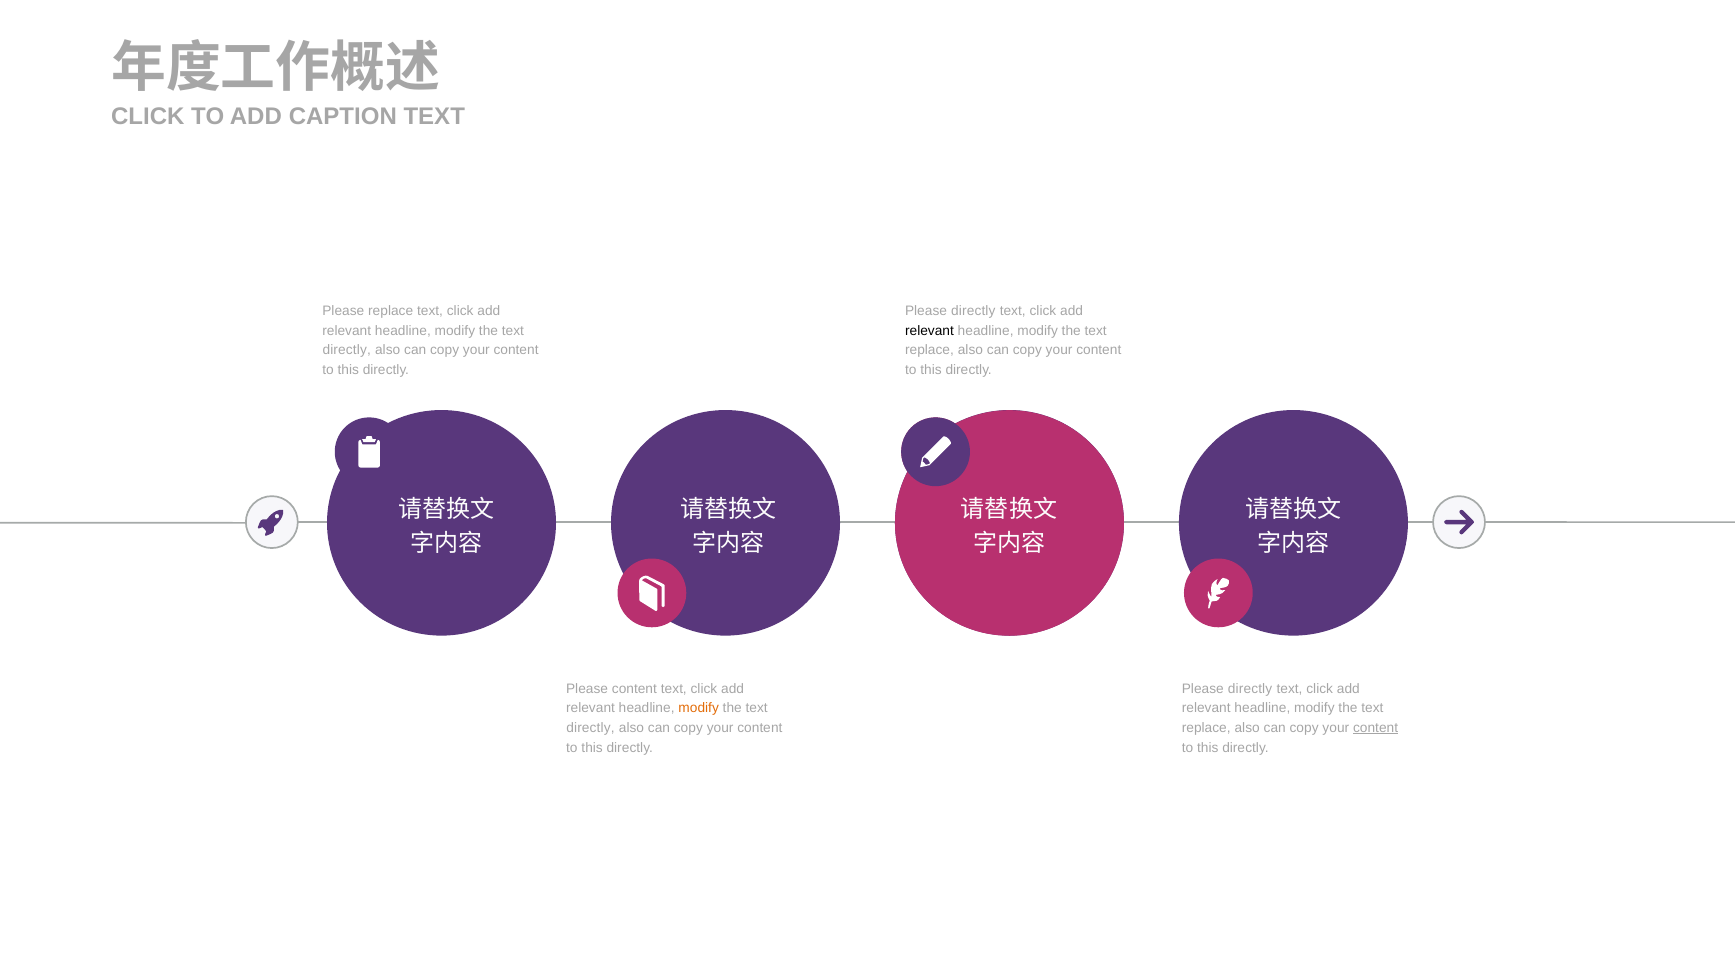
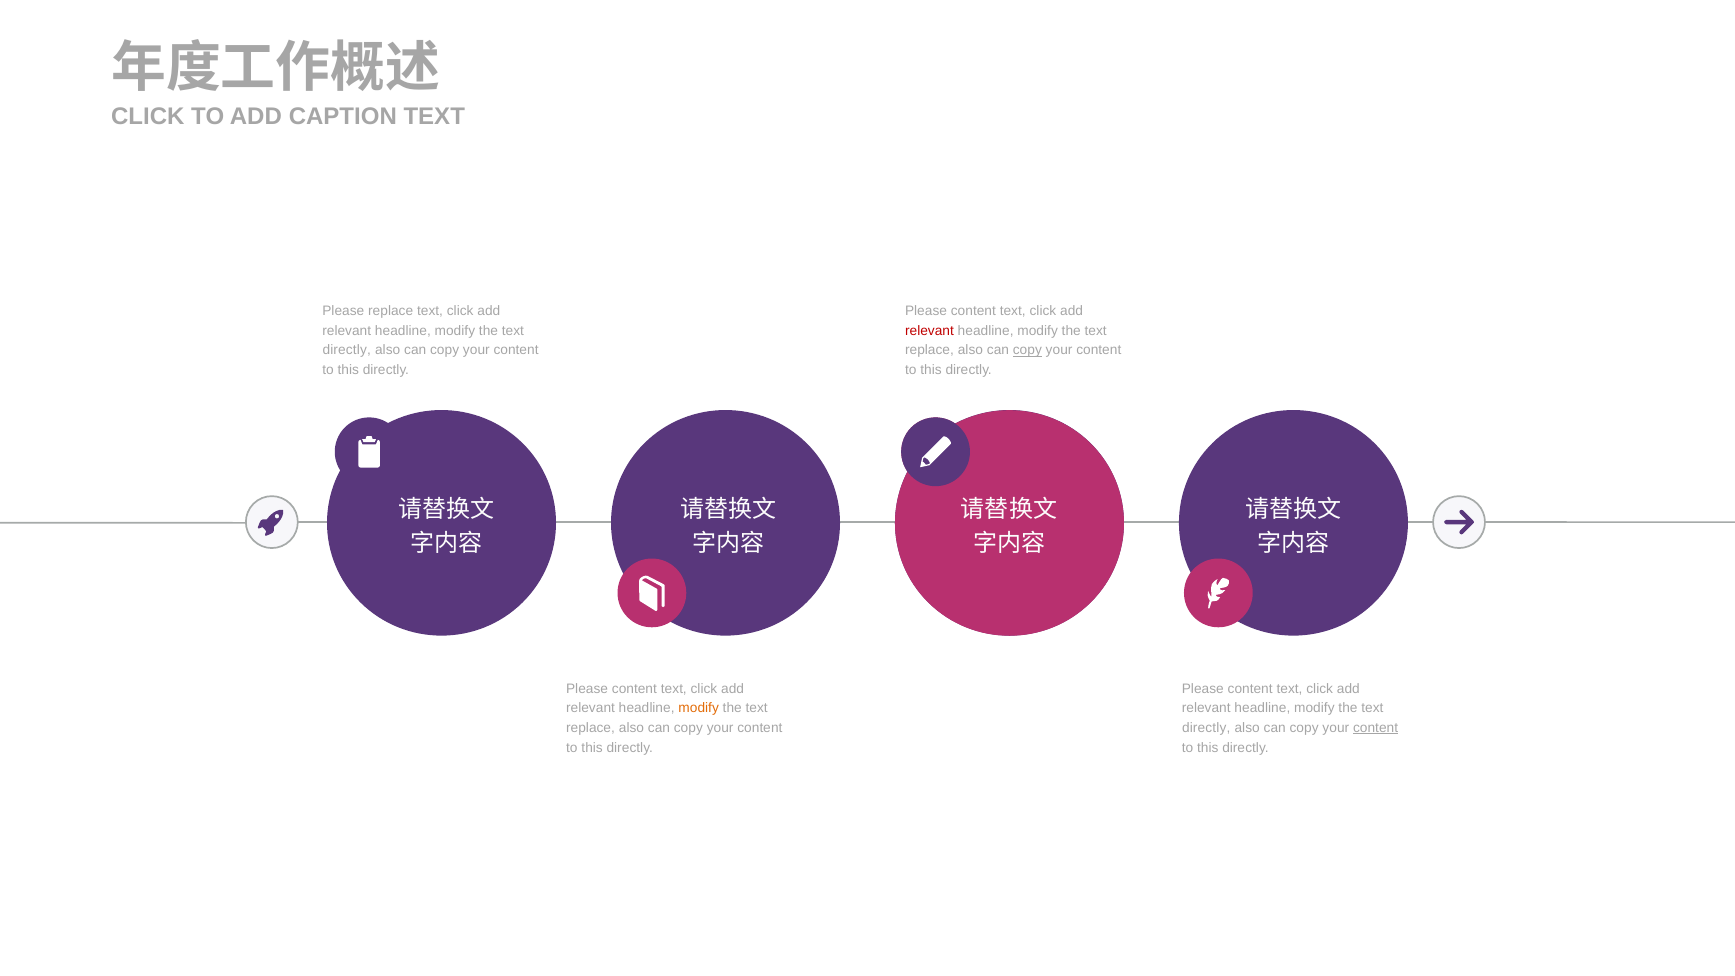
directly: directly -> content (973, 311)
relevant colour: black -> red (929, 331)
copy underline: none -> present (1027, 350)
directly: directly -> content (1250, 689)
directly: directly -> replace (591, 728)
replace: replace -> directly (1206, 728)
